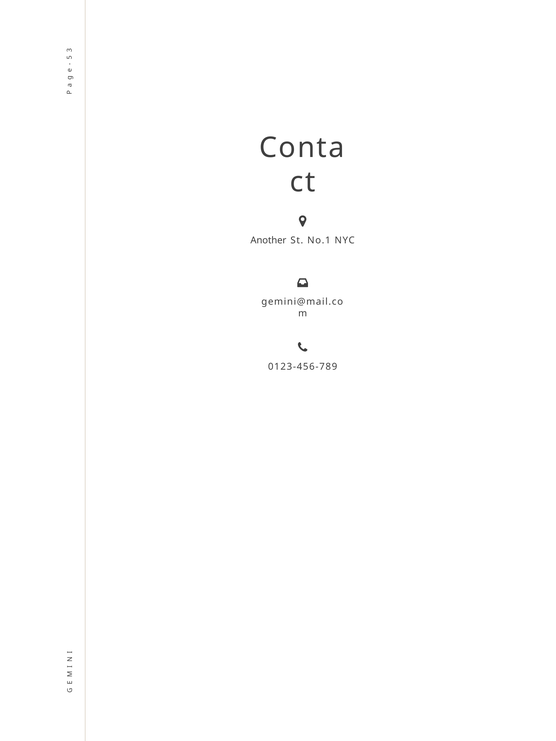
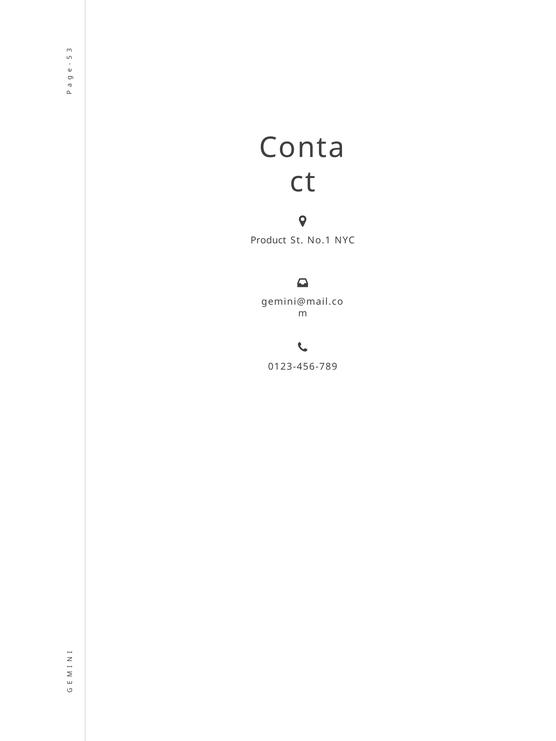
Another: Another -> Product (268, 241)
